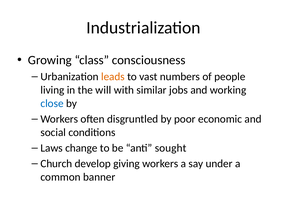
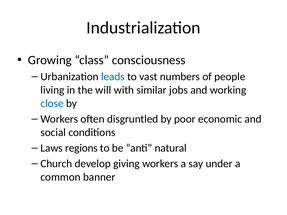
leads colour: orange -> blue (113, 77)
change: change -> regions (81, 148)
sought: sought -> natural (171, 148)
